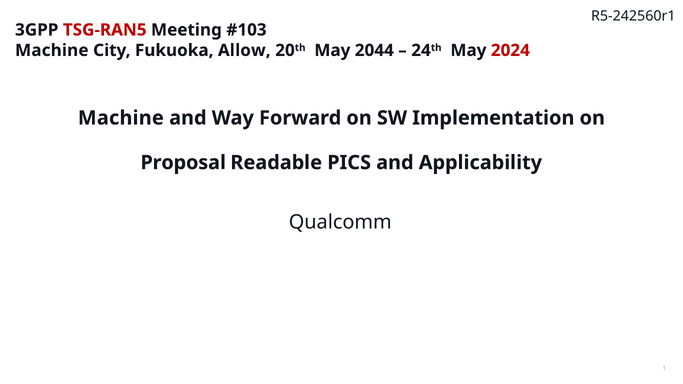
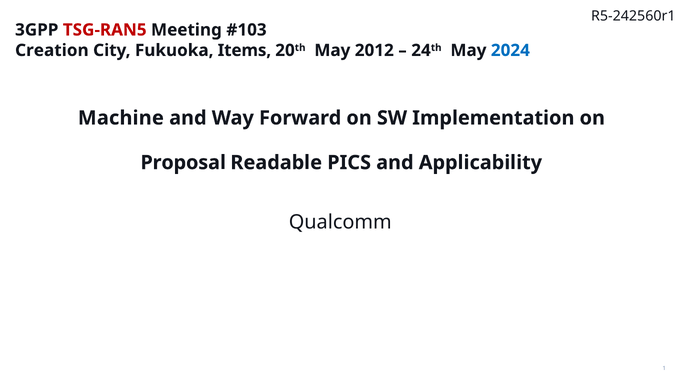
Machine: Machine -> Creation (52, 50)
Allow: Allow -> Items (244, 50)
2044: 2044 -> 2012 (374, 50)
2024 colour: red -> blue (510, 50)
